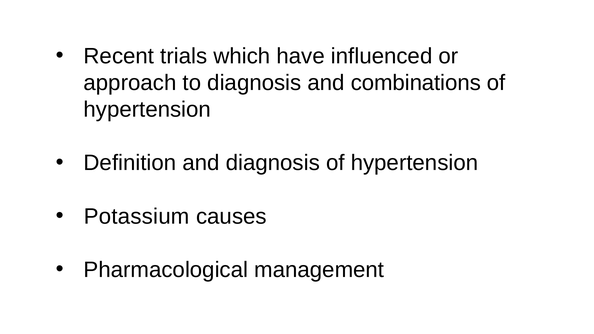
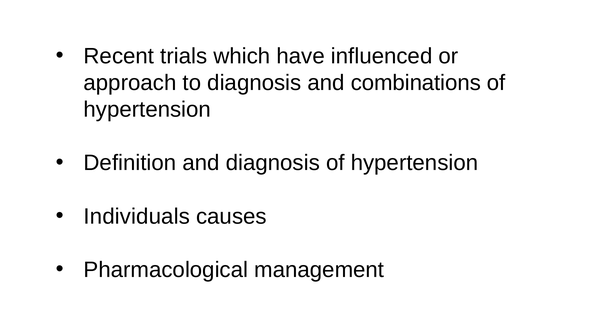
Potassium: Potassium -> Individuals (137, 216)
